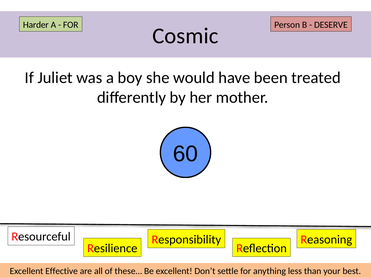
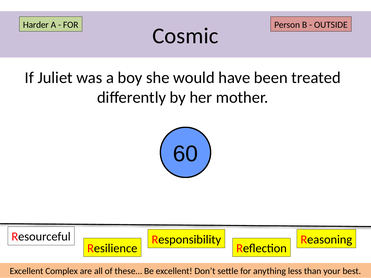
DESERVE: DESERVE -> OUTSIDE (331, 25)
Effective: Effective -> Complex (62, 271)
